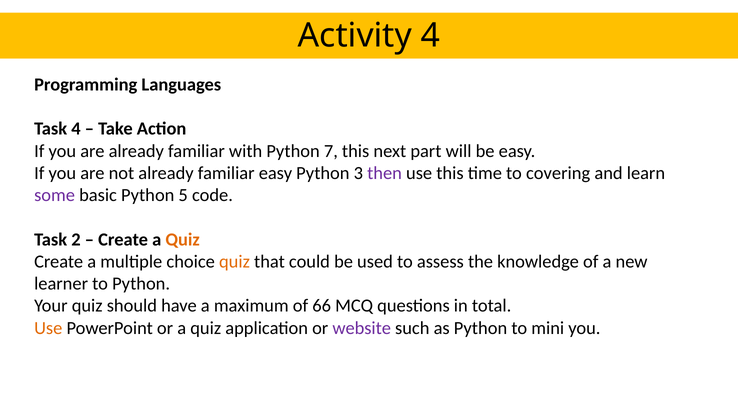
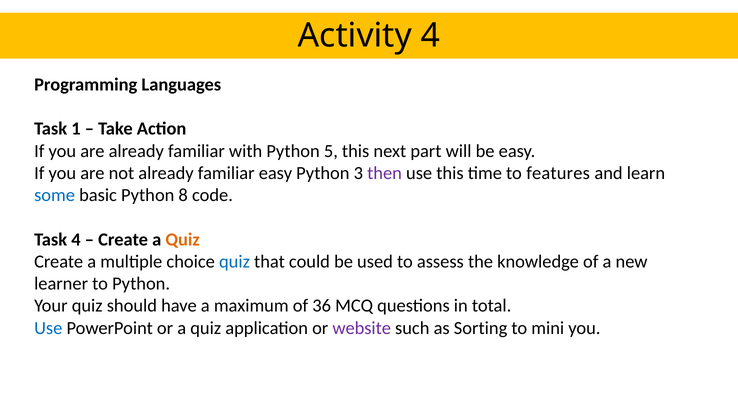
Task 4: 4 -> 1 (76, 129)
7: 7 -> 5 (331, 151)
covering: covering -> features (558, 173)
some colour: purple -> blue (55, 195)
5: 5 -> 8 (183, 195)
Task 2: 2 -> 4 (76, 240)
quiz colour: orange -> blue (234, 262)
66: 66 -> 36 (322, 306)
Use colour: orange -> blue (48, 328)
as Python: Python -> Sorting (481, 328)
